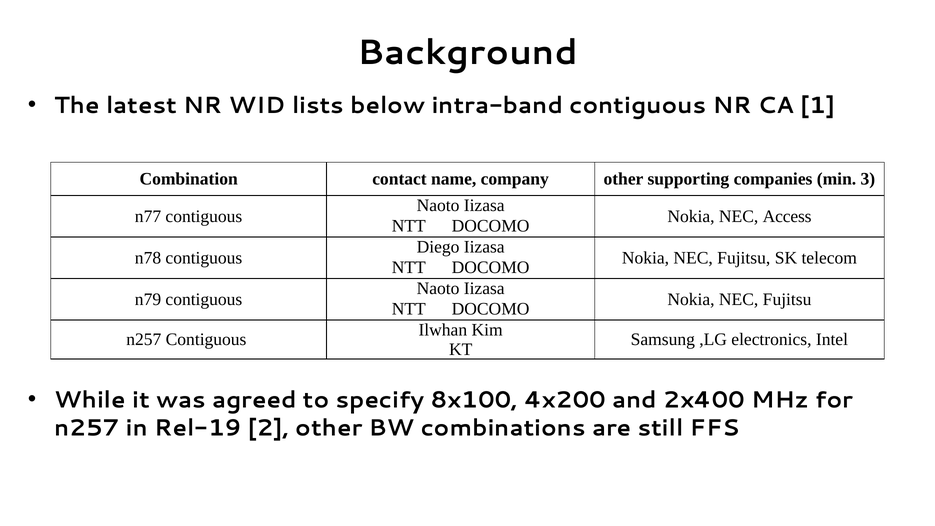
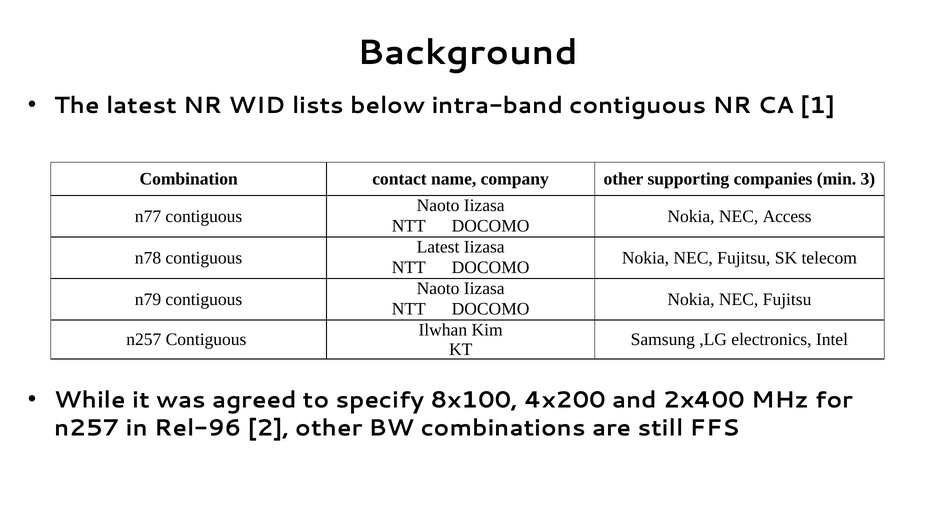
Diego: Diego -> Latest (438, 247)
Rel-19: Rel-19 -> Rel-96 (198, 428)
